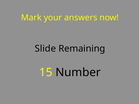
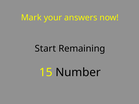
Slide: Slide -> Start (45, 49)
